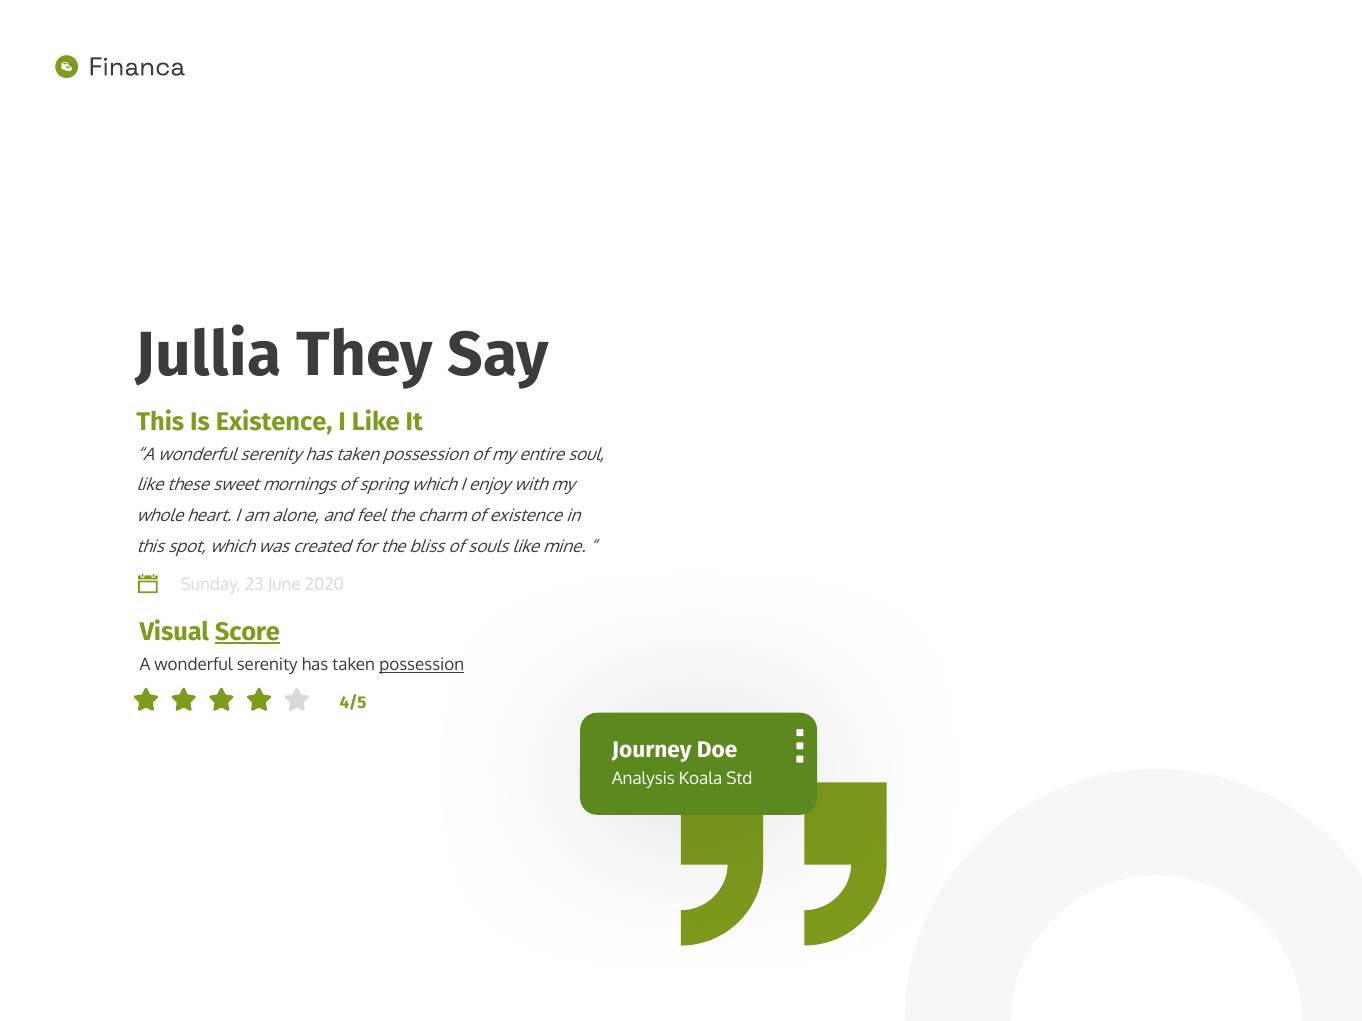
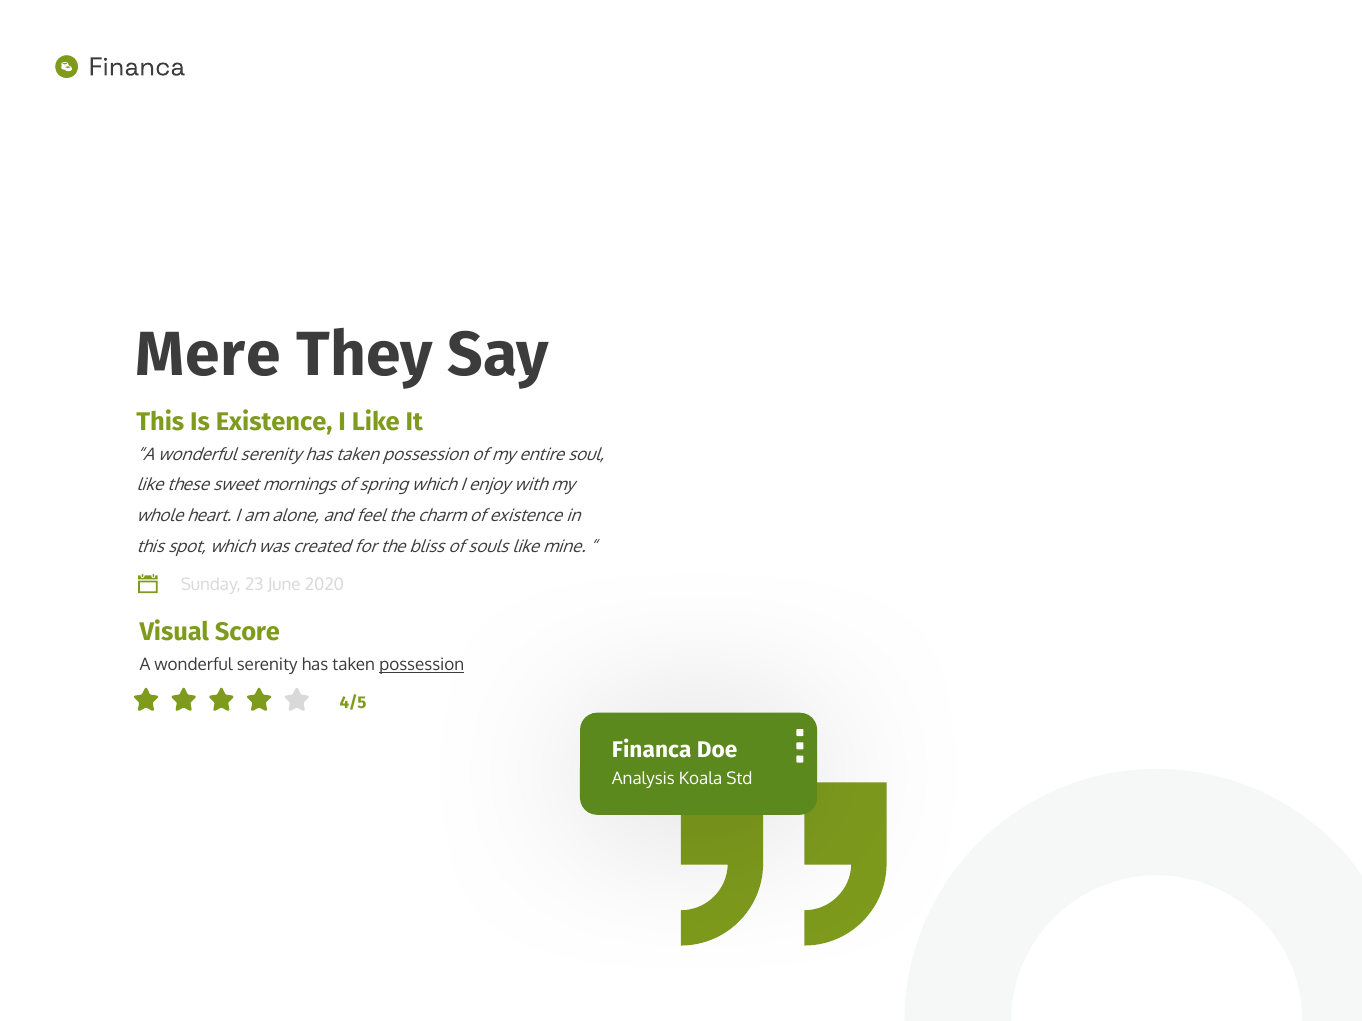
Jullia: Jullia -> Mere (208, 356)
Score underline: present -> none (247, 632)
Journey: Journey -> Financa (652, 750)
